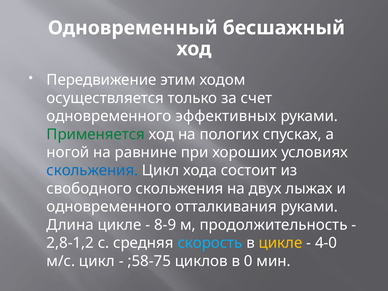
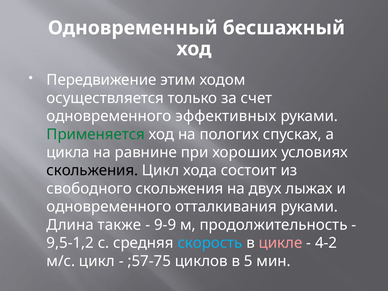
ногой: ногой -> цикла (68, 152)
скольжения colour: blue -> black (92, 171)
Длина цикле: цикле -> также (119, 225)
8-9: 8-9 -> 9-9 (165, 225)
2,8-1,2: 2,8-1,2 -> 9,5-1,2 (70, 243)
цикле colour: yellow -> pink (281, 243)
4-0: 4-0 -> 4-2 (326, 243)
;58-75: ;58-75 -> ;57-75 (149, 261)
0: 0 -> 5 (248, 261)
